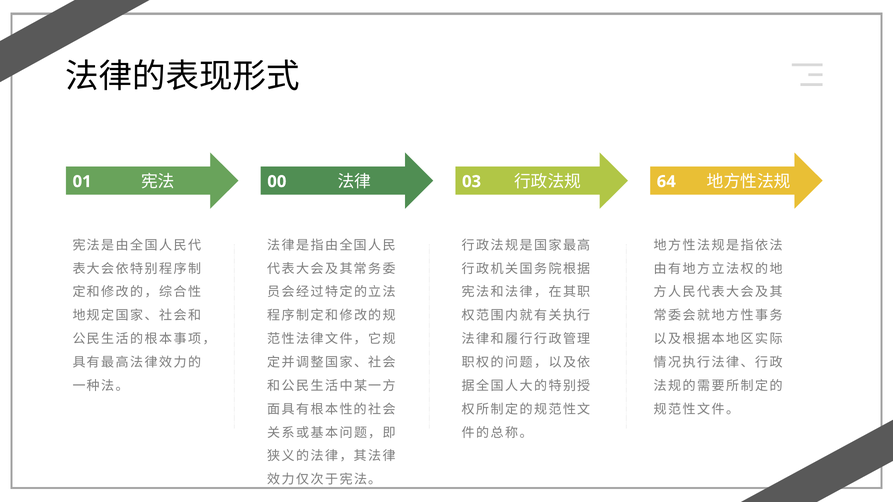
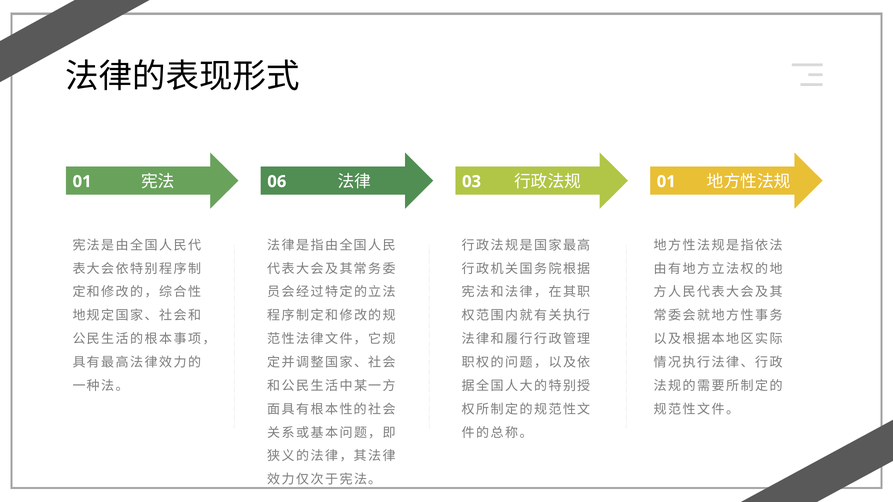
00: 00 -> 06 (277, 182)
03 64: 64 -> 01 (666, 182)
